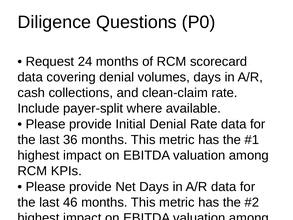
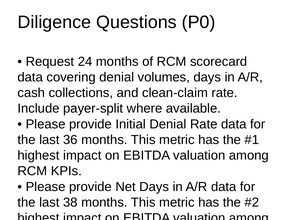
46: 46 -> 38 (70, 202)
